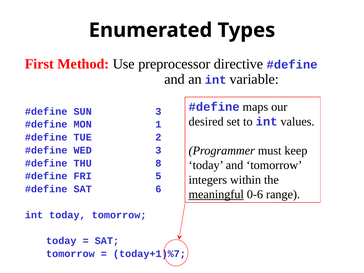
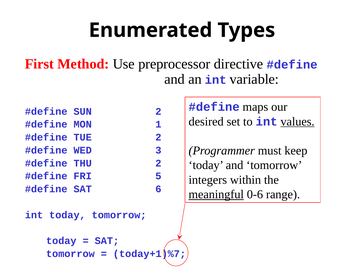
SUN 3: 3 -> 2 (158, 111)
values underline: none -> present (298, 122)
THU 8: 8 -> 2 (158, 163)
